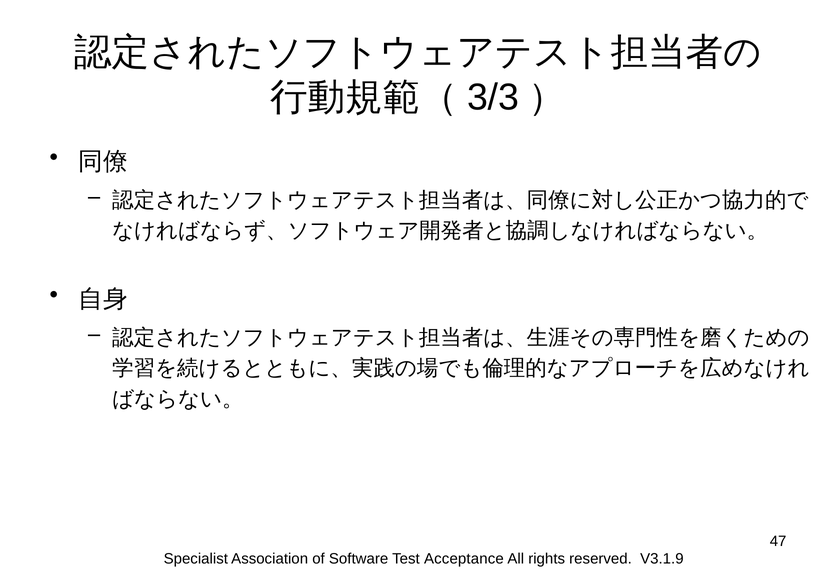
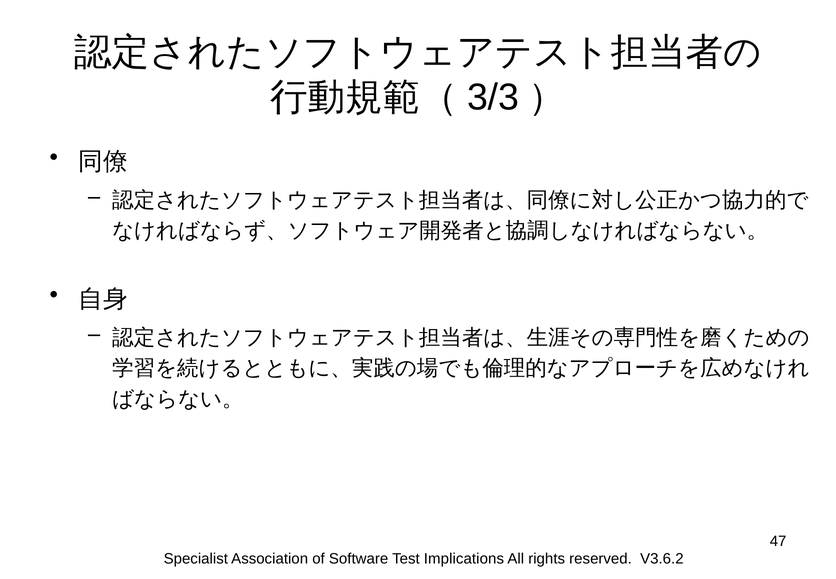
Acceptance: Acceptance -> Implications (464, 559)
V3.1.9: V3.1.9 -> V3.6.2 (662, 559)
